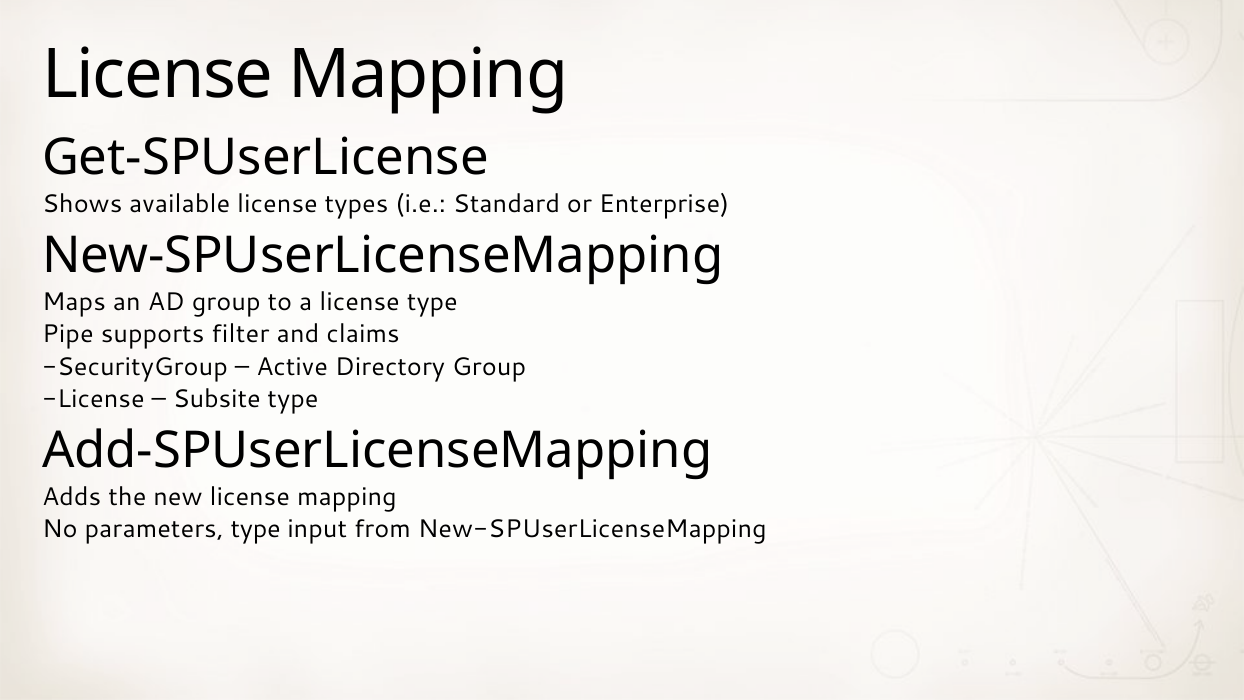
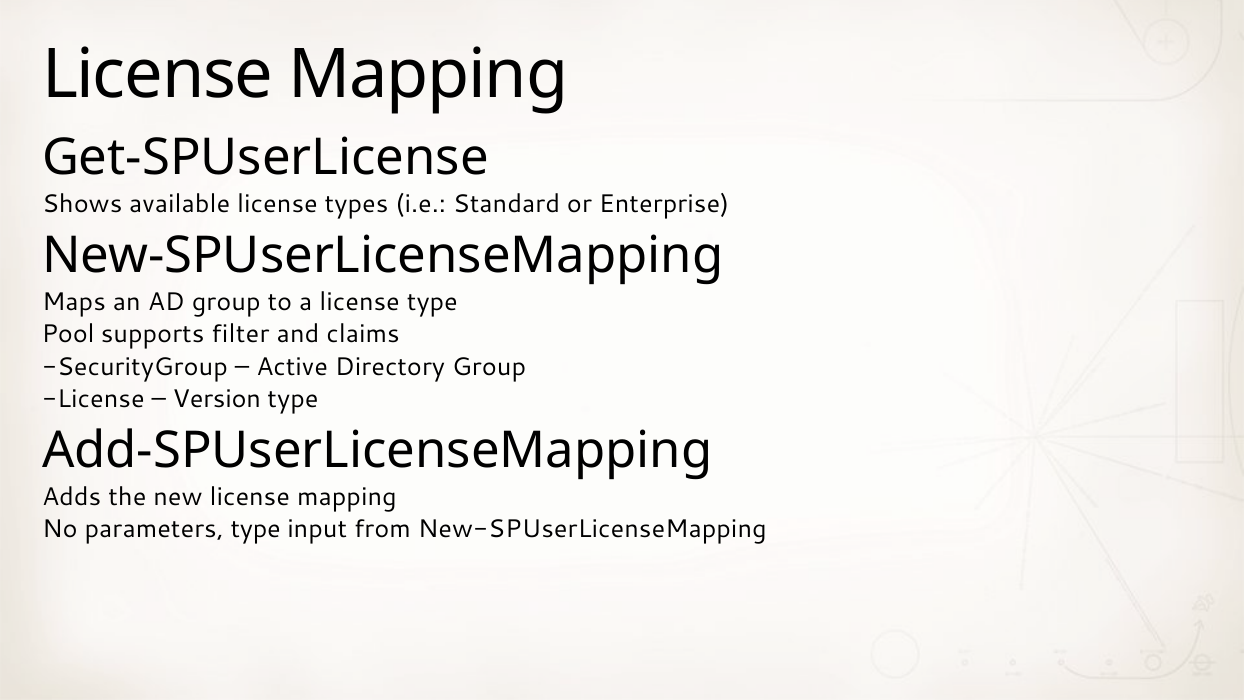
Pipe: Pipe -> Pool (68, 334)
Subsite: Subsite -> Version (217, 399)
